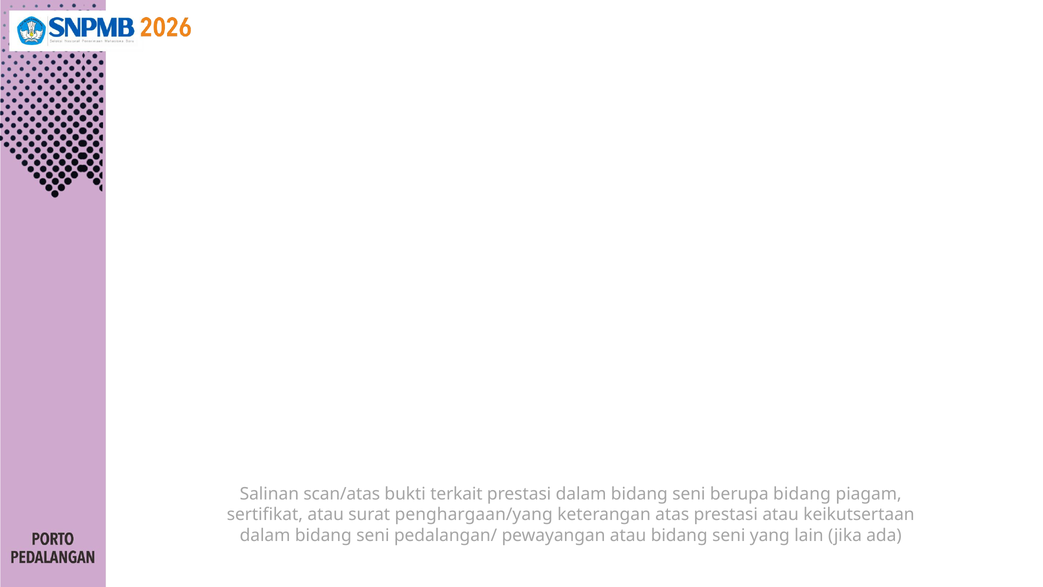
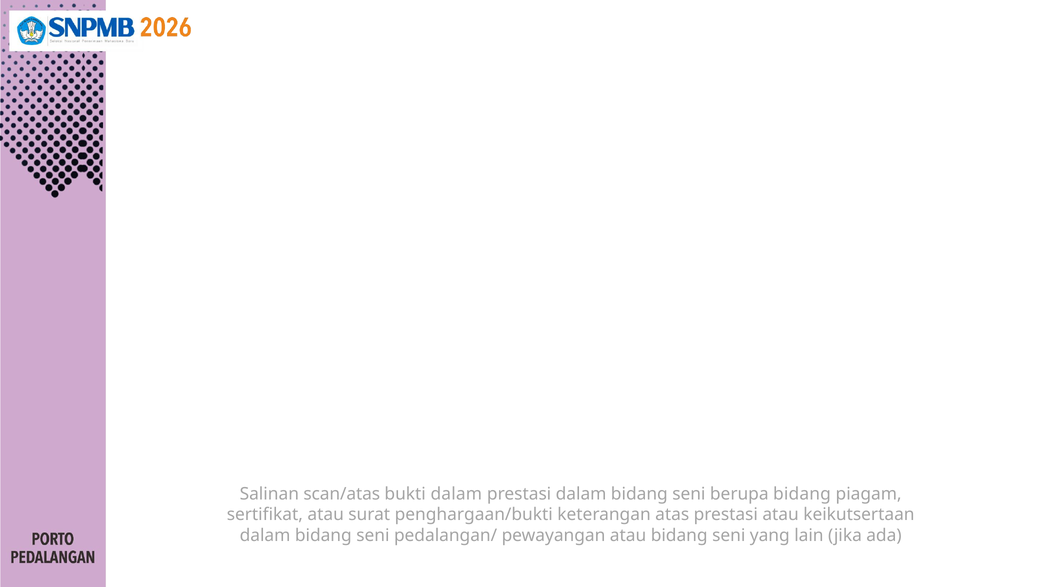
bukti terkait: terkait -> dalam (456, 494)
penghargaan/yang: penghargaan/yang -> penghargaan/bukti (474, 514)
